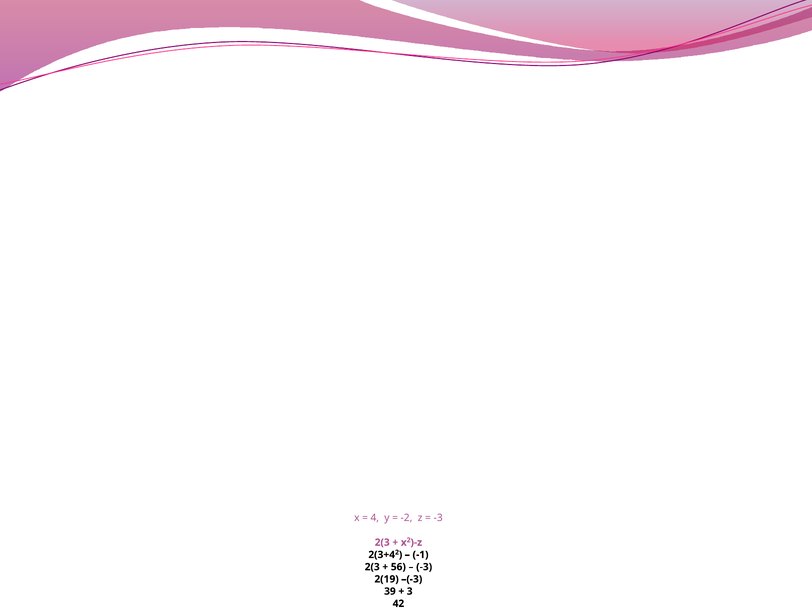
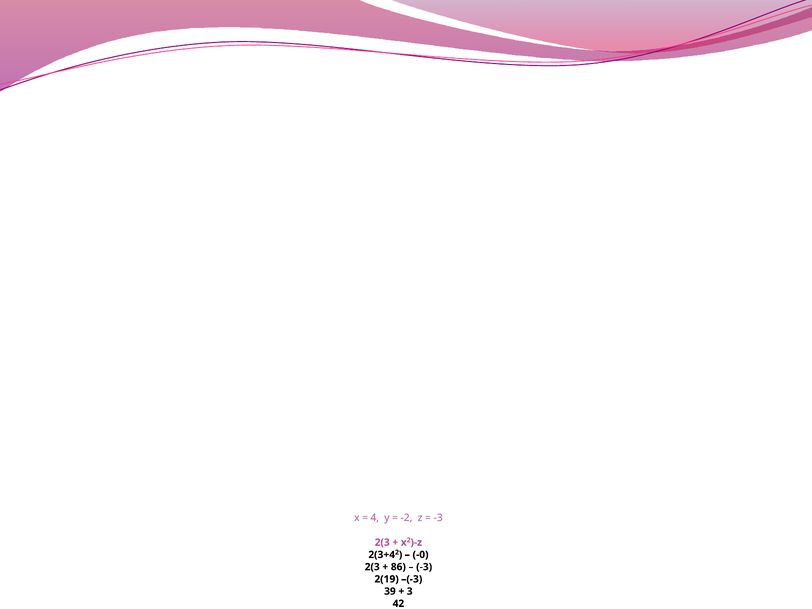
-1: -1 -> -0 (421, 555)
56: 56 -> 86 (398, 567)
